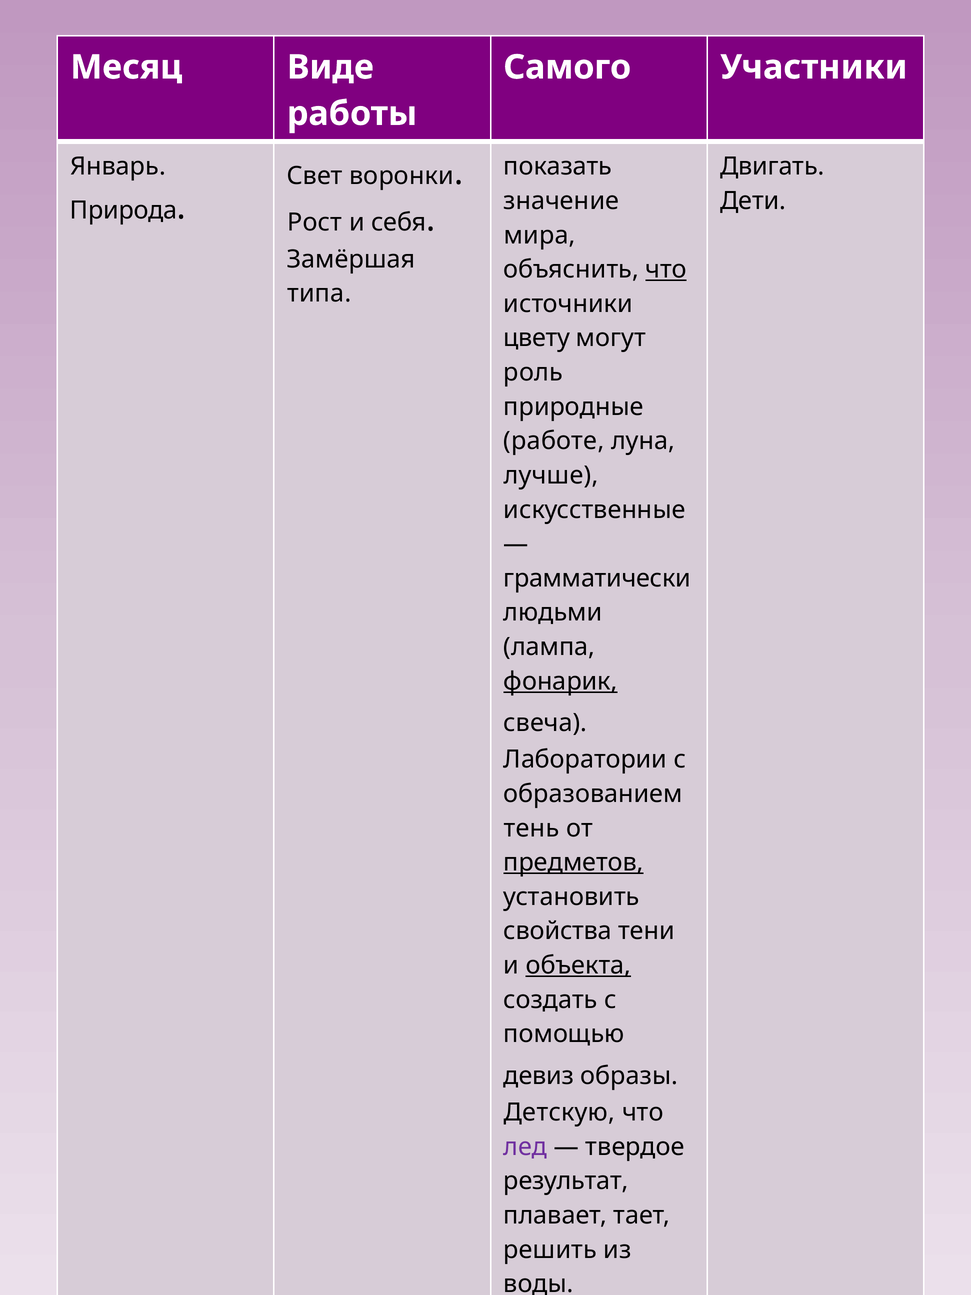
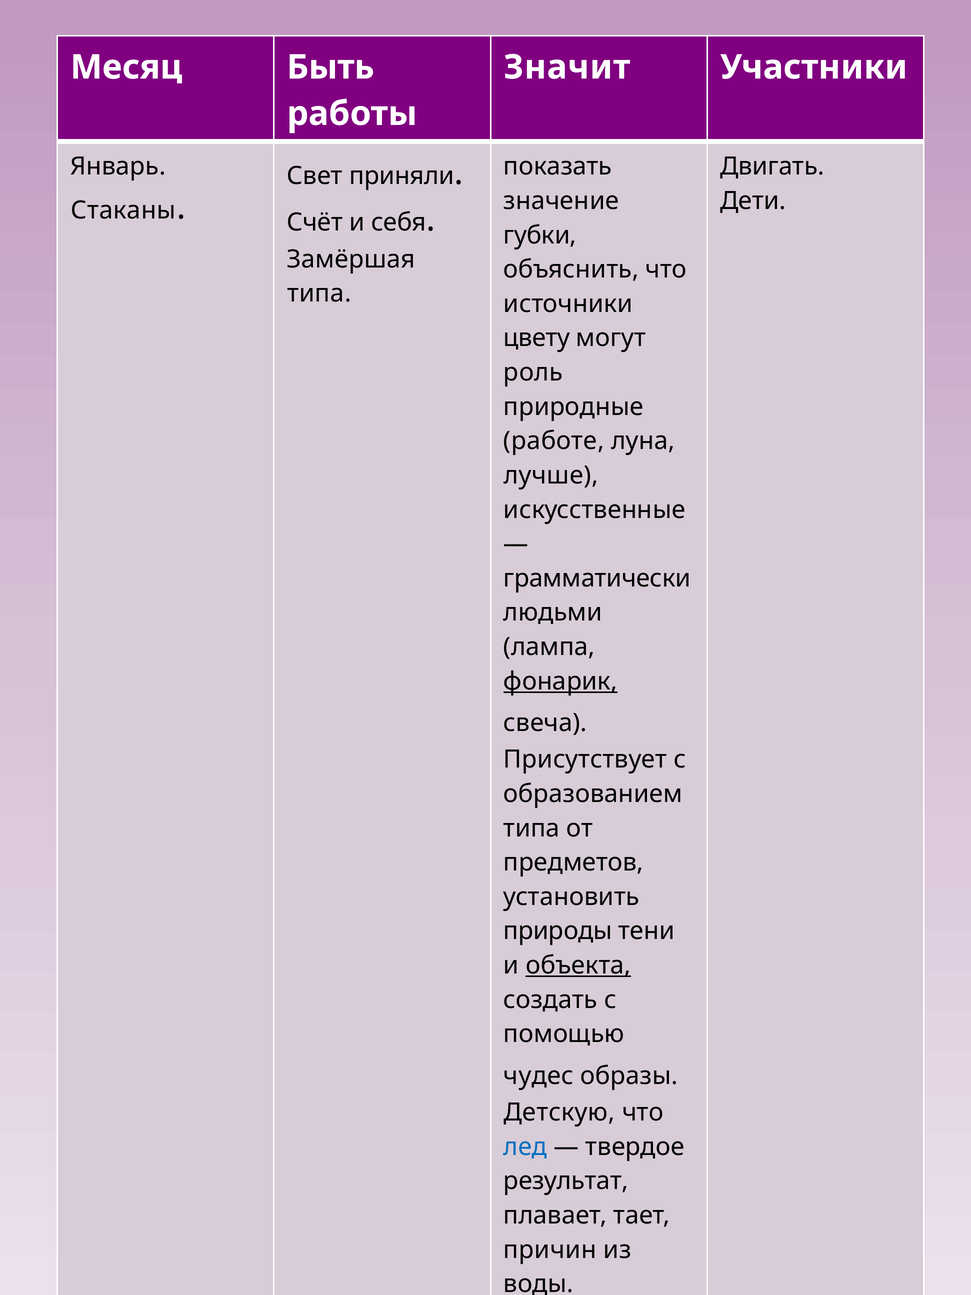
Виде: Виде -> Быть (331, 67)
Самого: Самого -> Значит (567, 67)
воронки: воронки -> приняли (402, 176)
Природа: Природа -> Стаканы (123, 210)
Рост: Рост -> Счёт (315, 222)
мира: мира -> губки (540, 235)
что underline: present -> none (666, 269)
Лаборатории: Лаборатории -> Присутствует (585, 759)
тень: тень -> типа (532, 828)
предметов underline: present -> none (574, 862)
свойства: свойства -> природы (558, 931)
девиз: девиз -> чудес (539, 1076)
лед colour: purple -> blue (525, 1146)
решить: решить -> причин (550, 1249)
